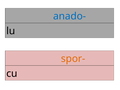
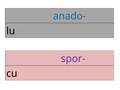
spor- colour: orange -> purple (73, 59)
